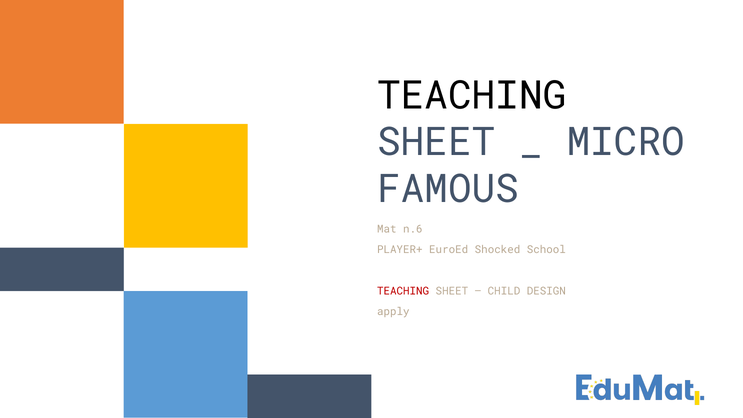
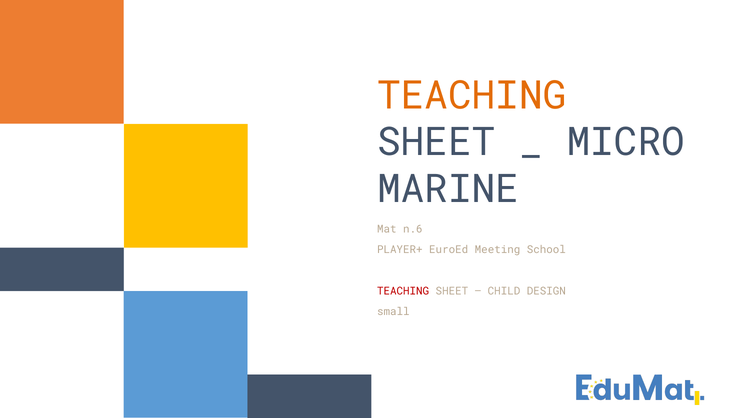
TEACHING colour: black -> orange (472, 96)
FAMOUS: FAMOUS -> MARINE (448, 189)
Shocked: Shocked -> Meeting (498, 250)
apply: apply -> small (393, 312)
